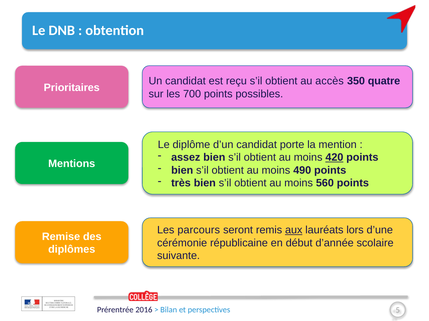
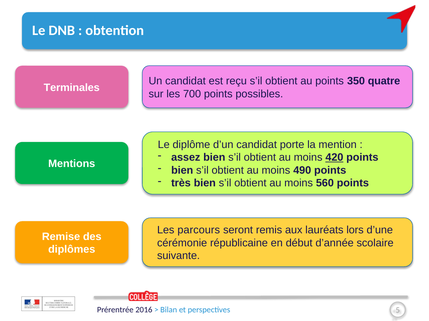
au accès: accès -> points (330, 81)
Prioritaires: Prioritaires -> Terminales (72, 88)
aux underline: present -> none (294, 231)
